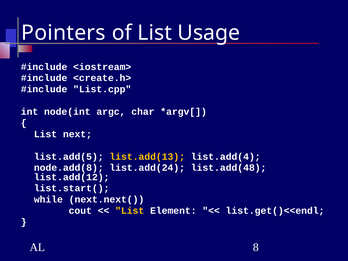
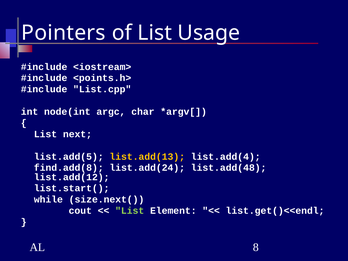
<create.h>: <create.h> -> <points.h> (102, 78)
node.add(8: node.add(8 -> find.add(8 (69, 168)
next.next(: next.next( -> size.next( (107, 200)
List colour: yellow -> light green (130, 211)
